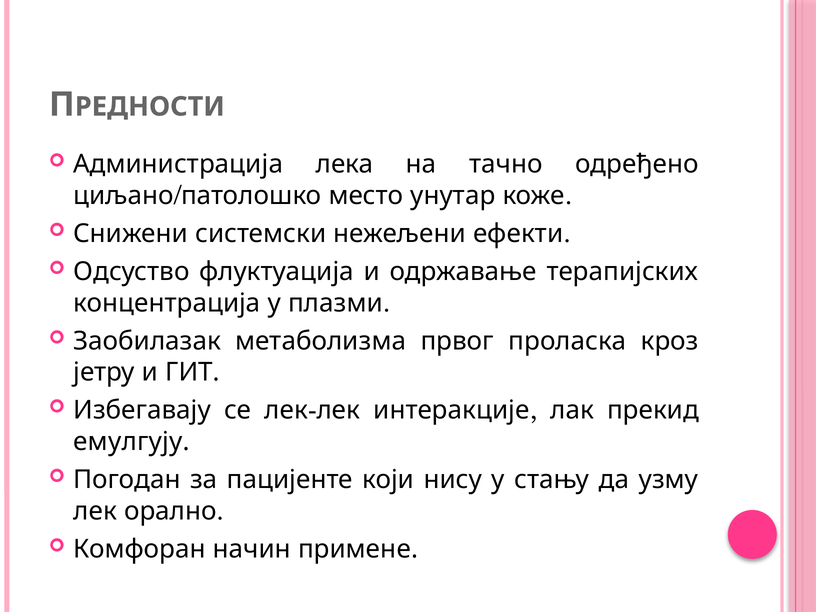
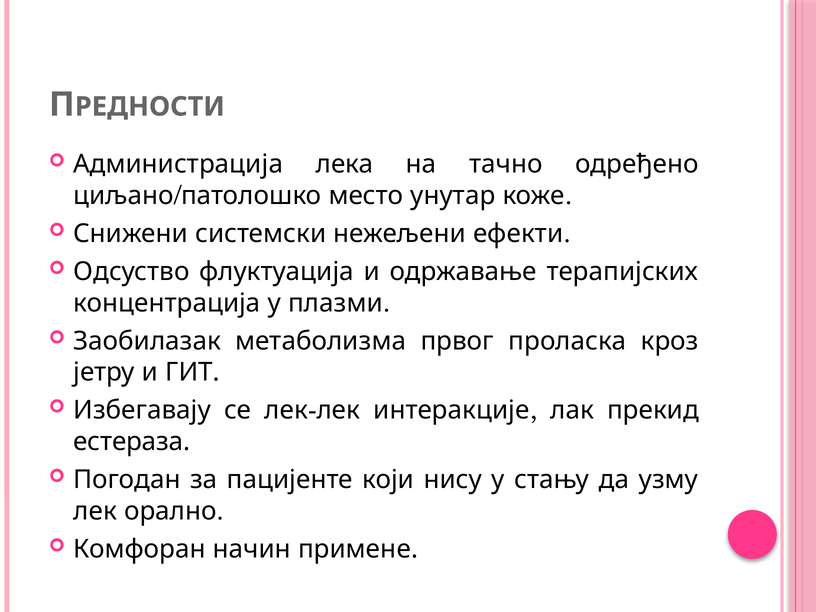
емулгују: емулгују -> естераза (132, 442)
